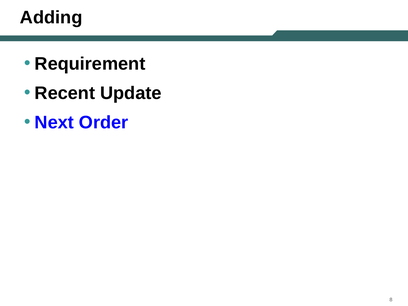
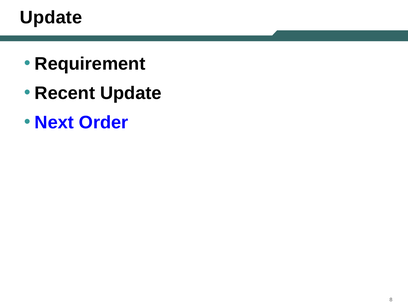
Adding: Adding -> Update (51, 18)
